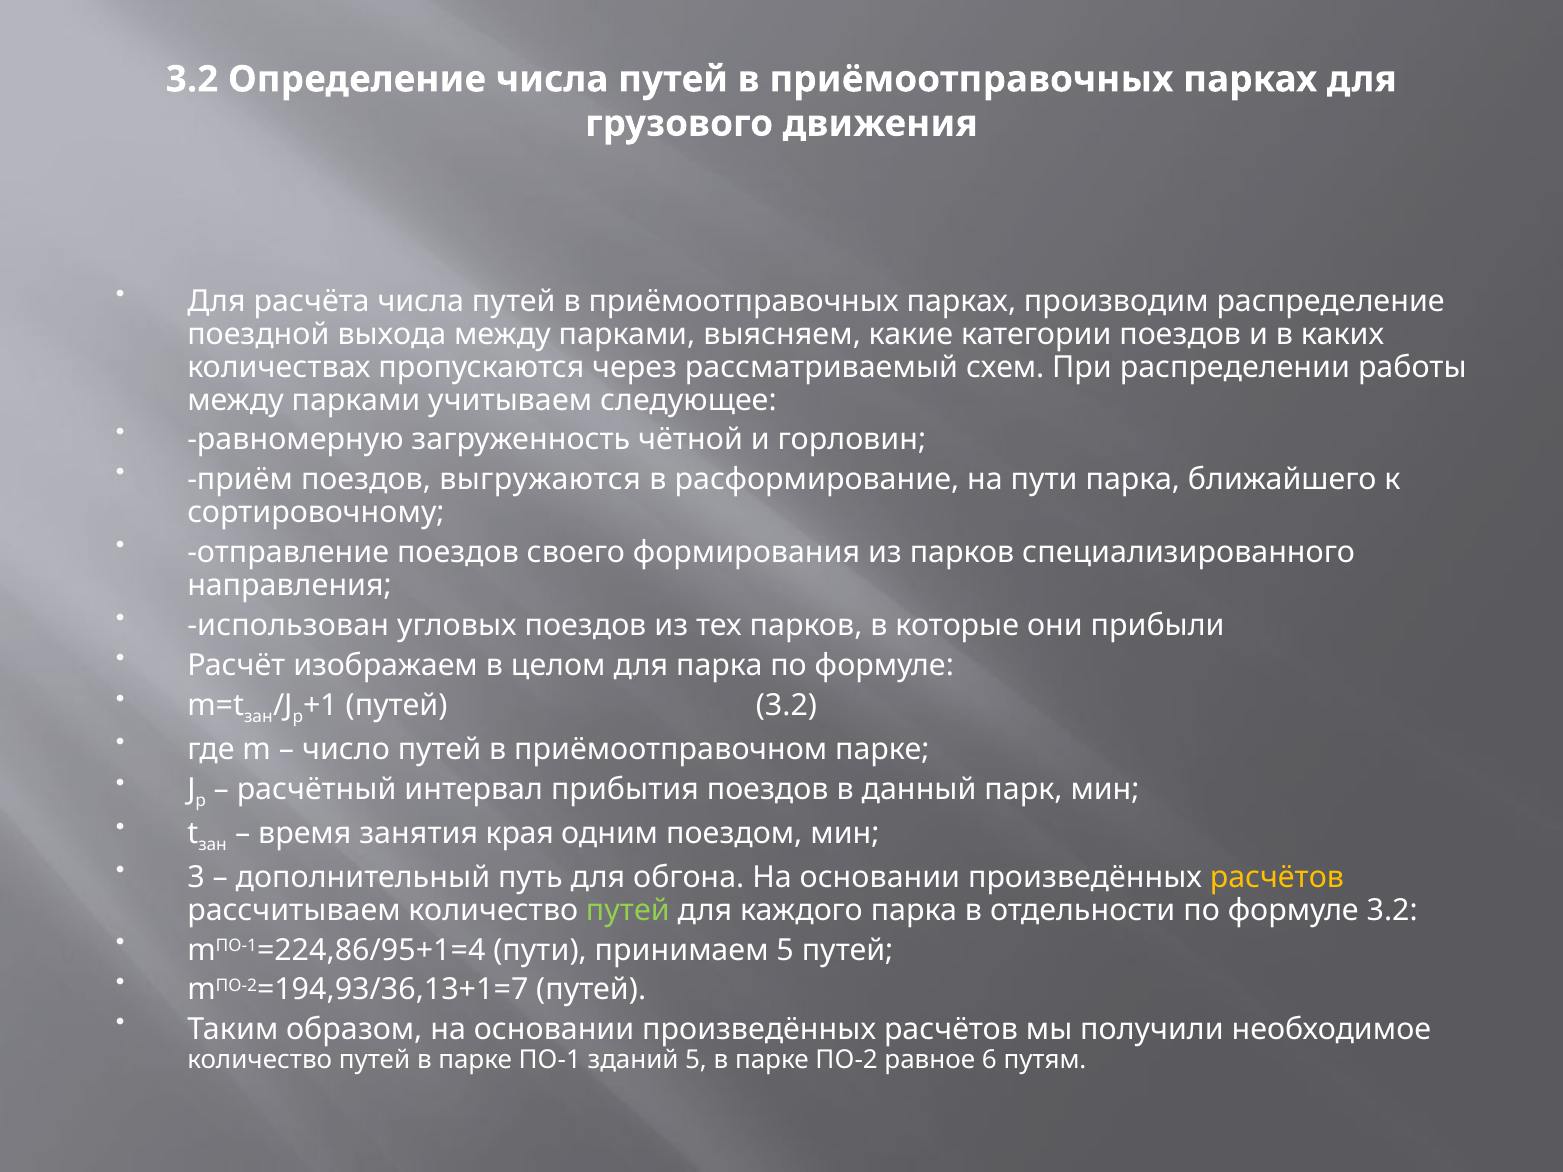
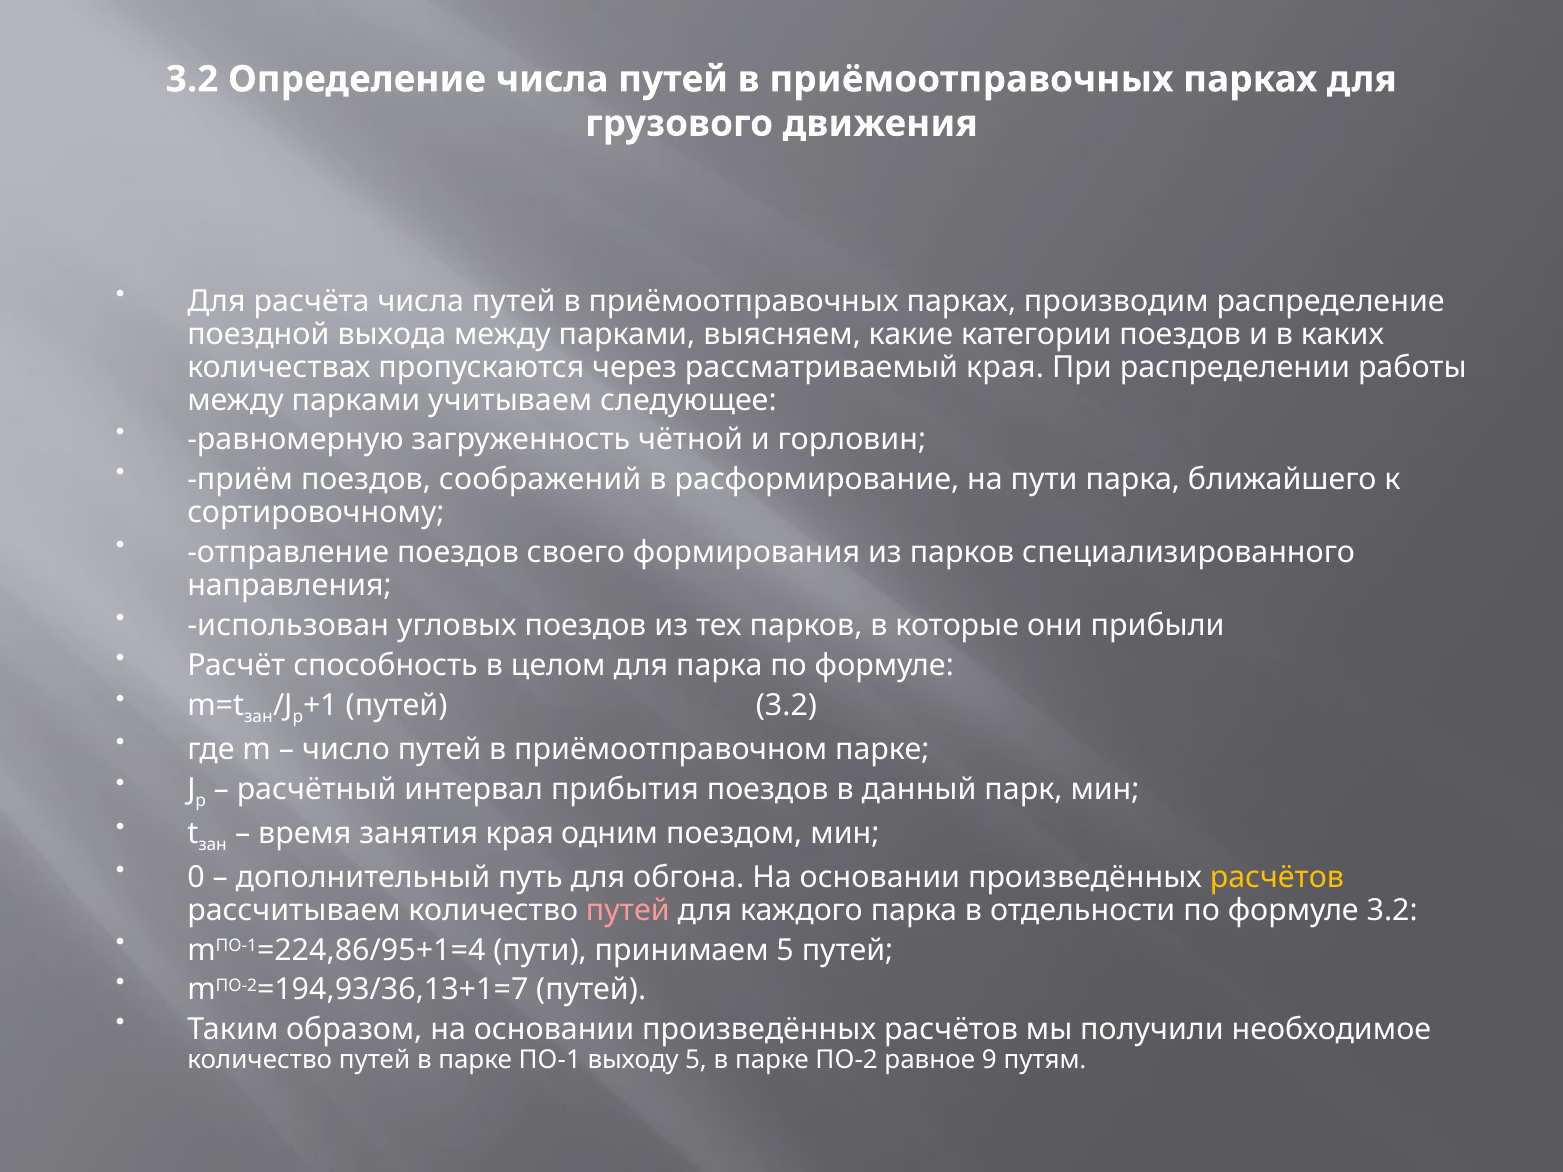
рассматриваемый схем: схем -> края (1005, 367)
выгружаются: выгружаются -> соображений (540, 480)
изображаем: изображаем -> способность (385, 665)
3: 3 -> 0 (196, 878)
путей colour: light green -> pink (628, 910)
зданий: зданий -> выходу (633, 1060)
6: 6 -> 9 (989, 1060)
